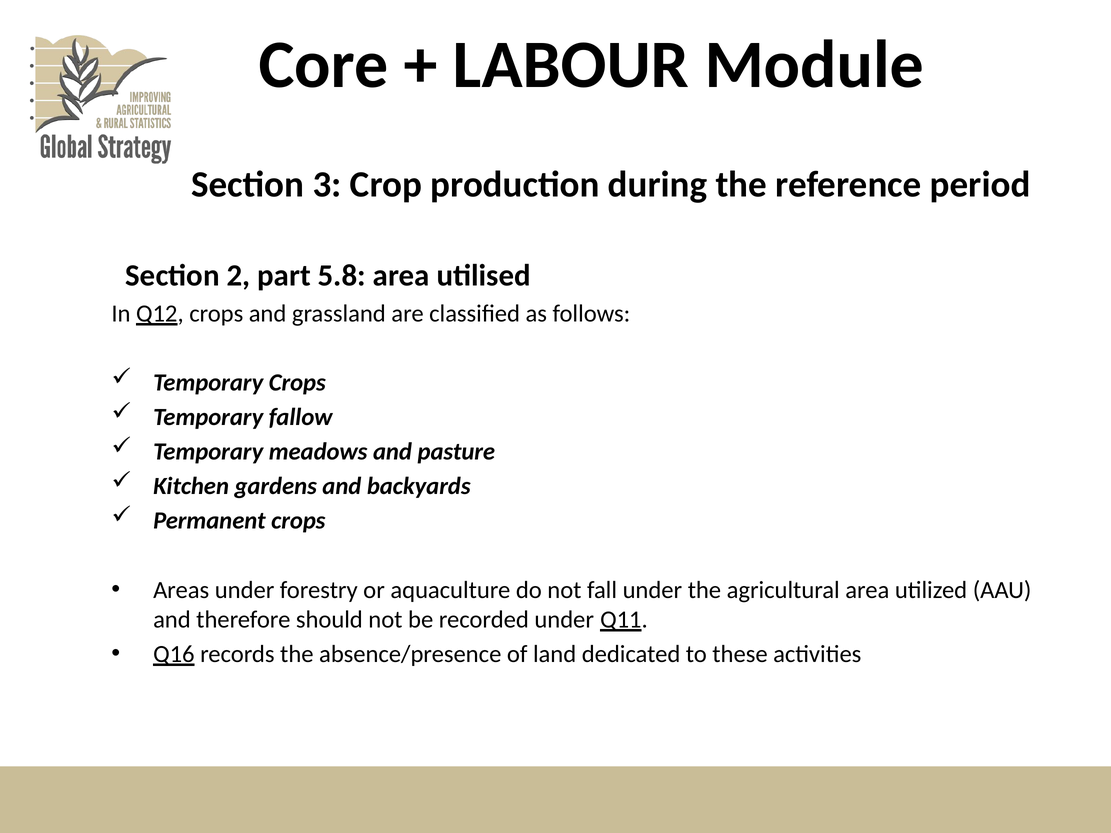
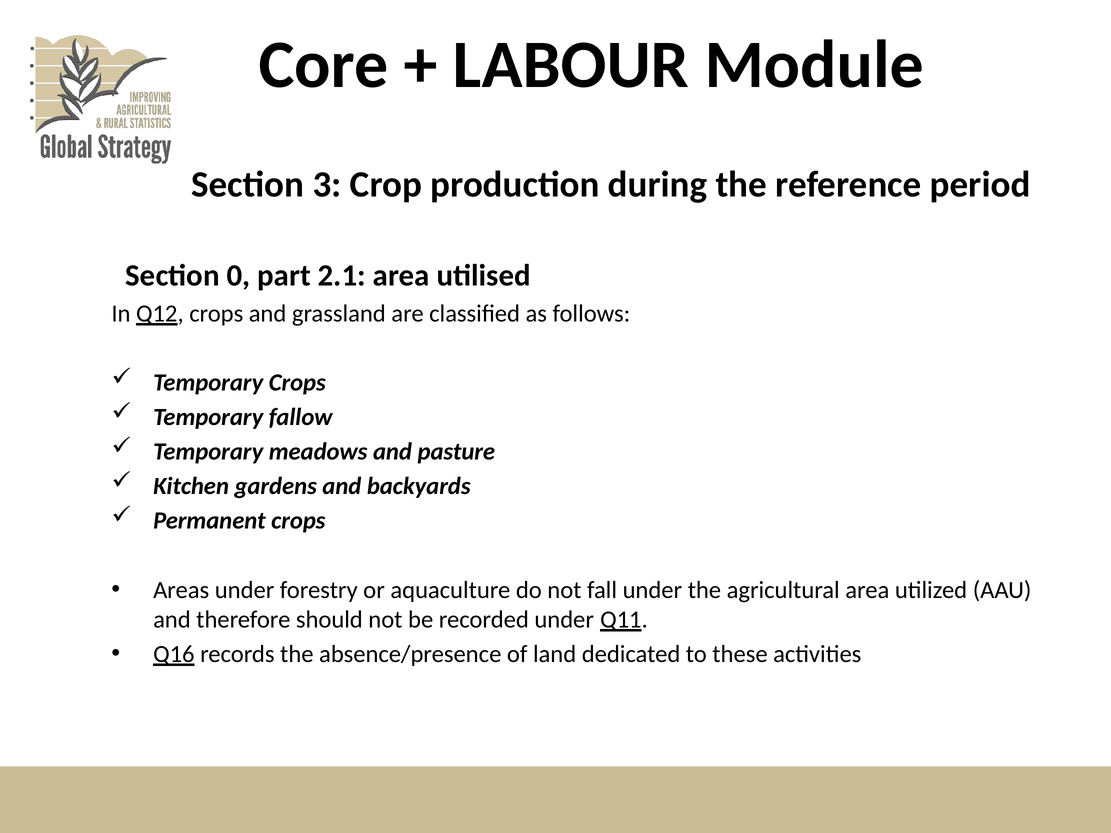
2: 2 -> 0 (238, 276)
5.8: 5.8 -> 2.1 (342, 276)
